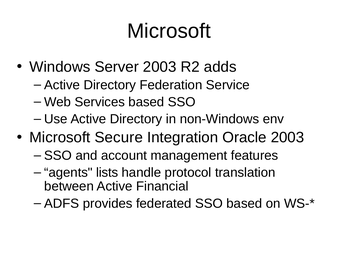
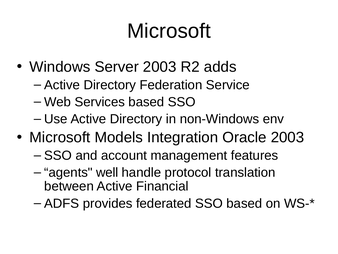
Secure: Secure -> Models (119, 137)
lists: lists -> well (107, 172)
